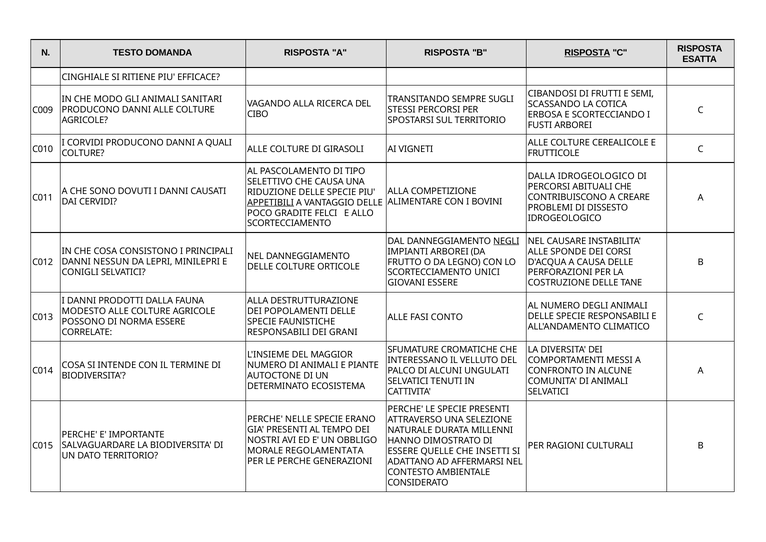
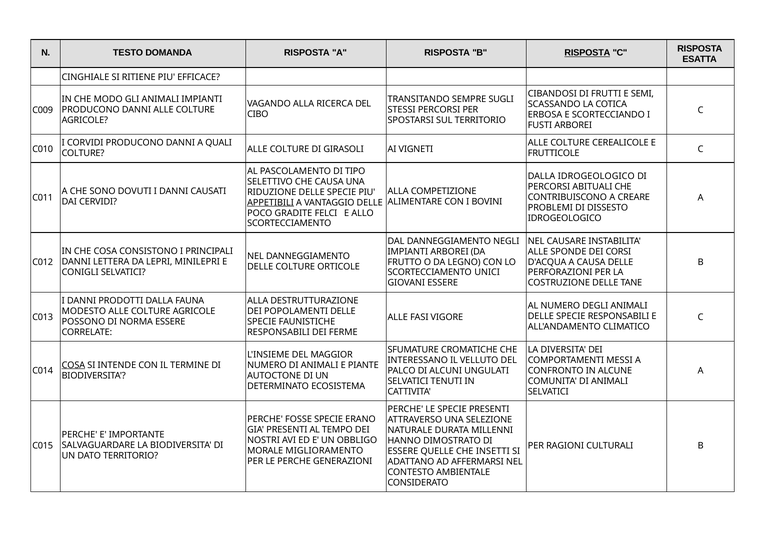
ANIMALI SANITARI: SANITARI -> IMPIANTI (202, 99)
NEGLI underline: present -> none (506, 241)
NESSUN: NESSUN -> LETTERA (111, 261)
CONTO: CONTO -> VIGORE (447, 317)
GRANI: GRANI -> FERME (343, 332)
COSA underline: none -> present (73, 365)
NELLE: NELLE -> FOSSE (299, 419)
REGOLAMENTATA: REGOLAMENTATA -> MIGLIORAMENTO (324, 451)
